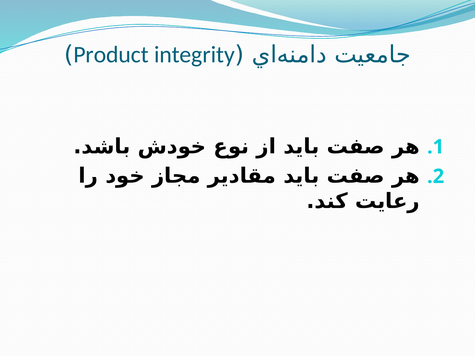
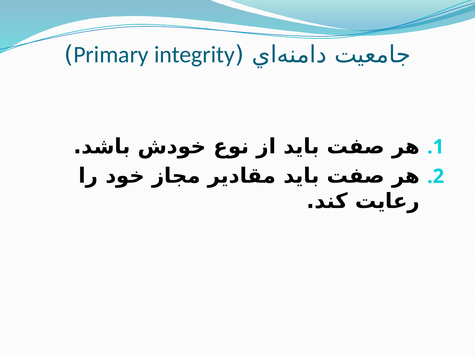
Product: Product -> Primary (111, 55)
